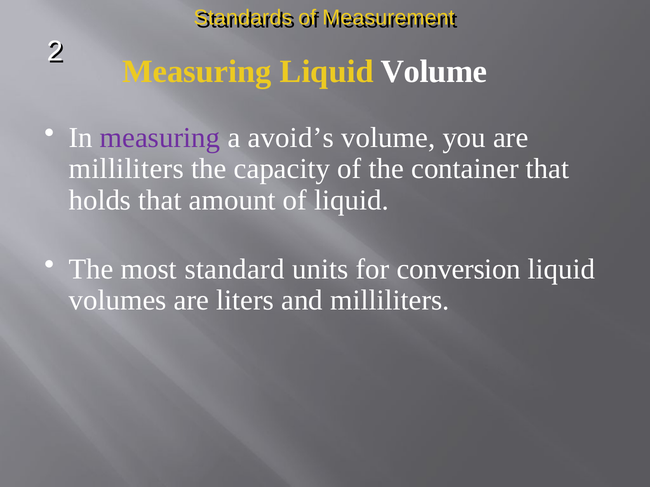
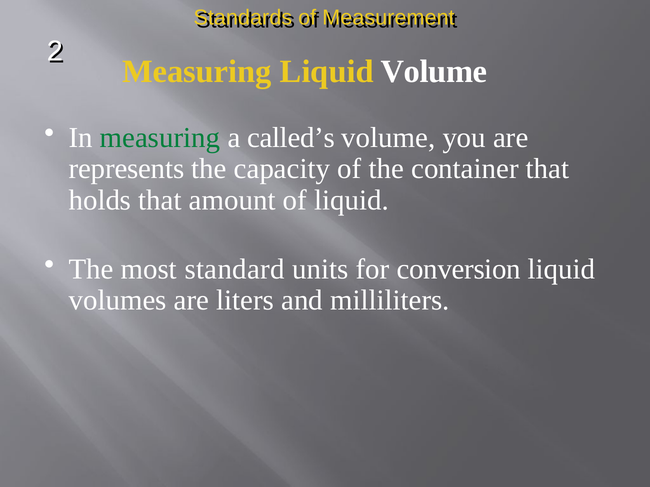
measuring colour: purple -> green (160, 138)
avoid’s: avoid’s -> called’s (291, 138)
milliliters: milliliters -> represents (127, 169)
